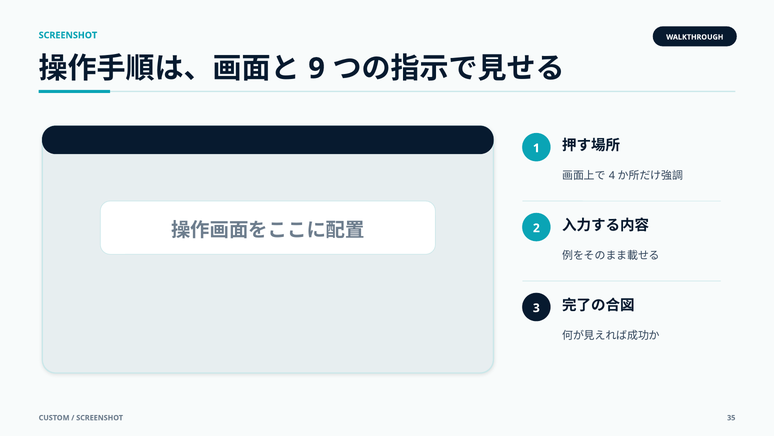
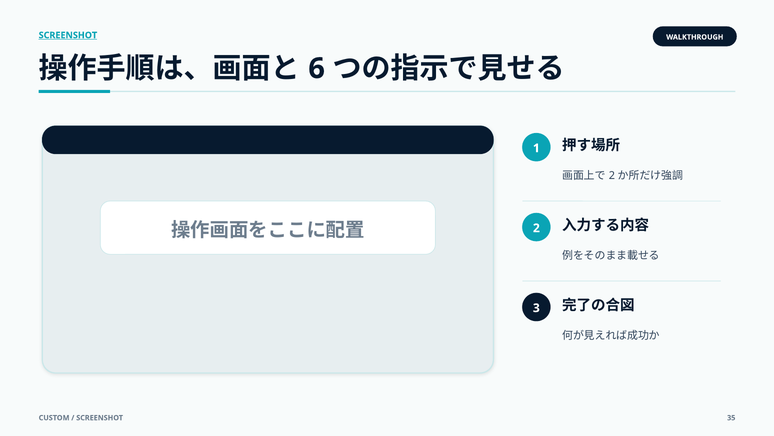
SCREENSHOT underline: none -> present (68, 35)
9: 9 -> 6 (317, 68)
4: 4 -> 2 (612, 176)
